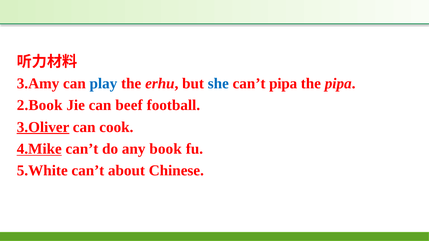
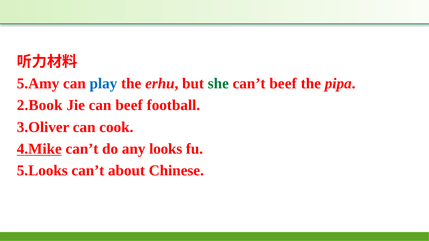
3.Amy: 3.Amy -> 5.Amy (38, 84)
she colour: blue -> green (218, 84)
can’t pipa: pipa -> beef (283, 84)
3.Oliver underline: present -> none (43, 127)
book: book -> looks (166, 149)
5.White: 5.White -> 5.Looks (42, 171)
